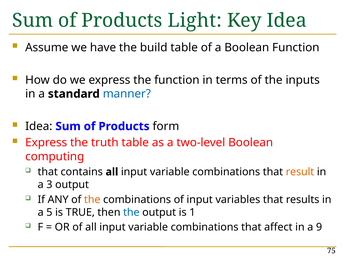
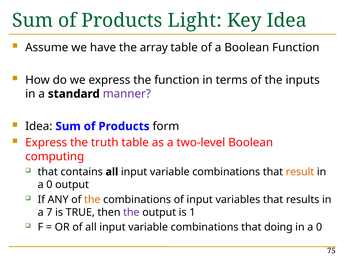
build: build -> array (154, 47)
manner colour: blue -> purple (127, 94)
3: 3 -> 0 (49, 185)
5: 5 -> 7 (49, 212)
the colour: blue -> purple (131, 212)
affect: affect -> doing (278, 227)
9: 9 -> 0 (319, 227)
